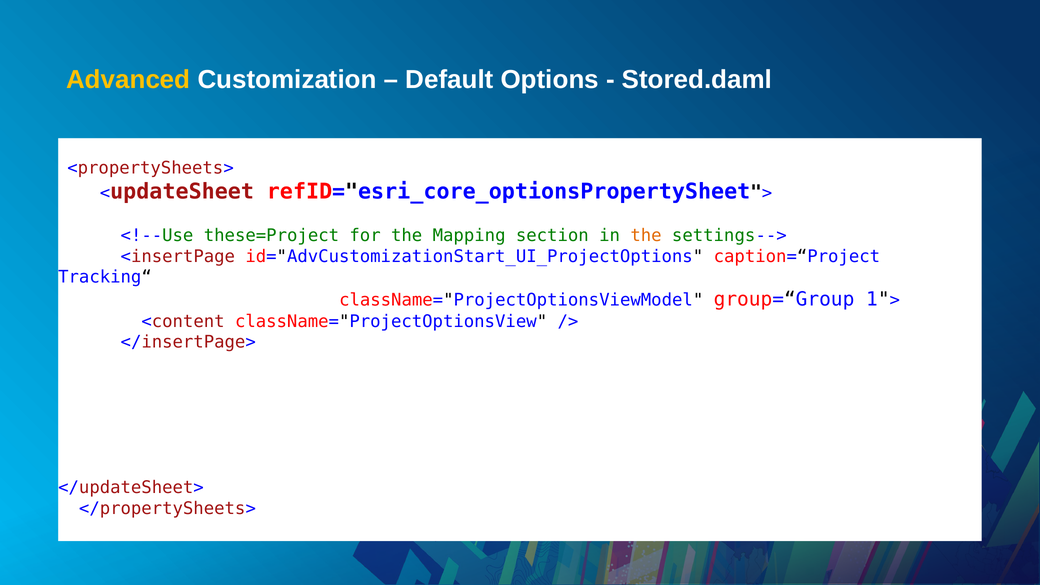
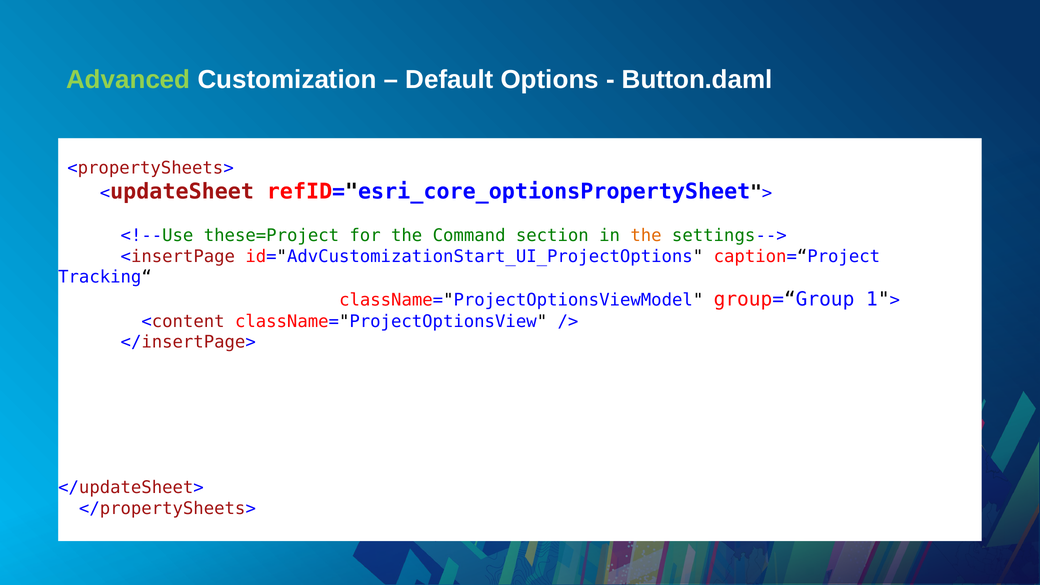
Advanced colour: yellow -> light green (128, 79)
Stored.daml: Stored.daml -> Button.daml (697, 79)
Mapping: Mapping -> Command (469, 236)
